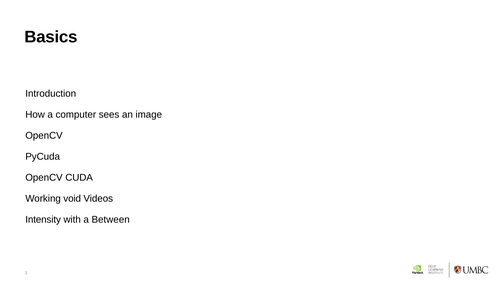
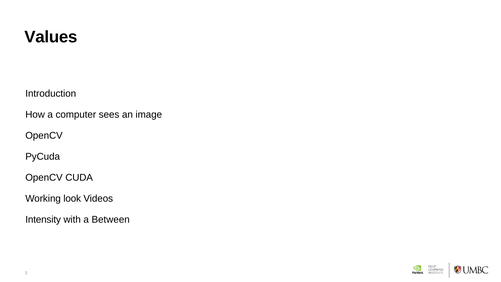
Basics: Basics -> Values (51, 37)
void: void -> look (72, 199)
